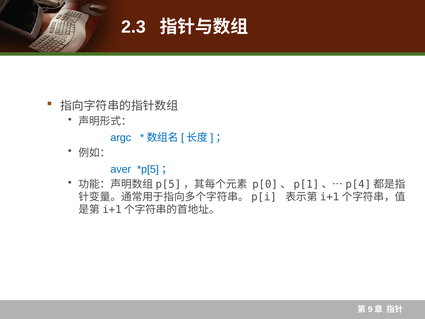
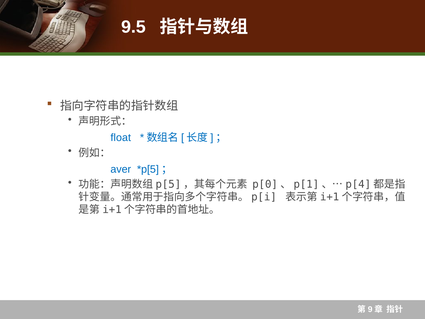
2.3: 2.3 -> 9.5 (133, 27)
argc: argc -> float (121, 138)
